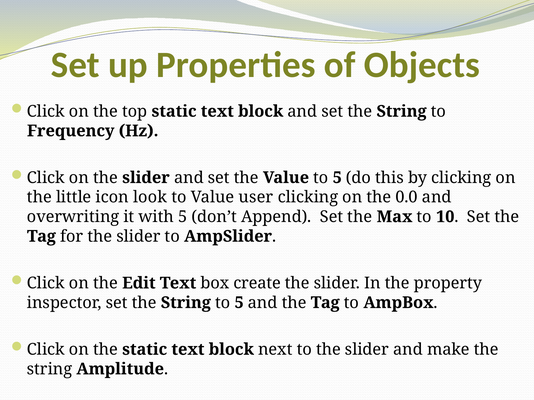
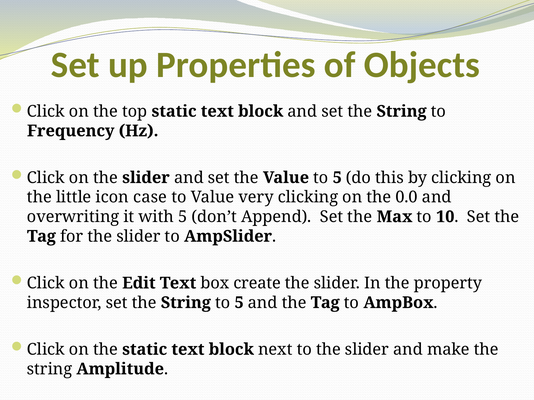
look: look -> case (150, 197)
user: user -> very (256, 197)
